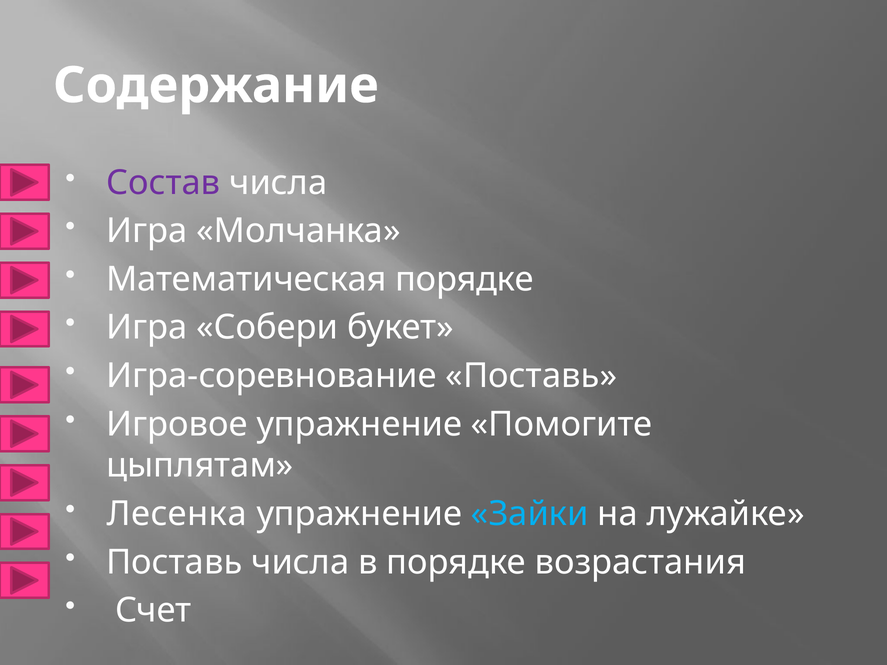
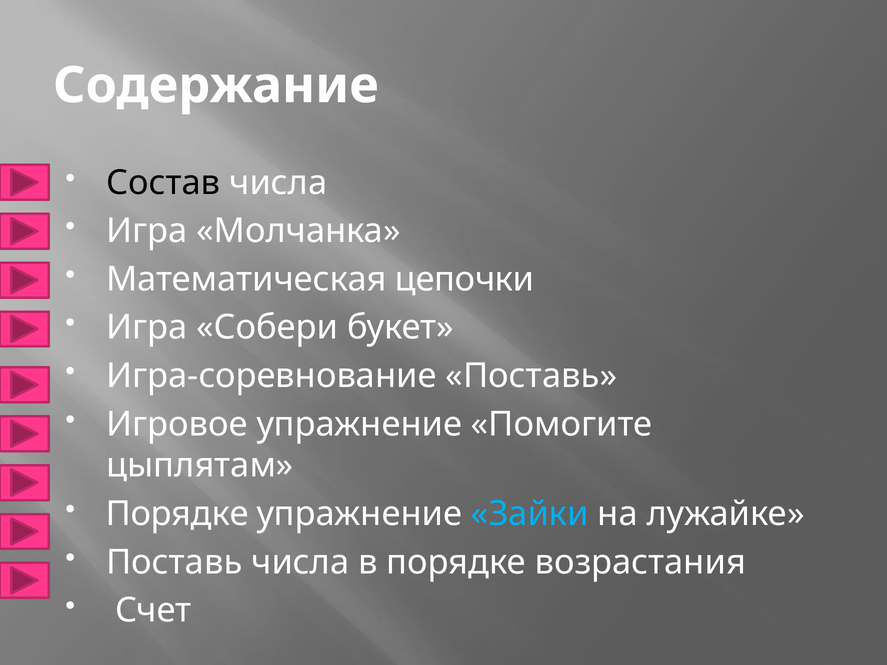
Состав colour: purple -> black (163, 183)
Математическая порядке: порядке -> цепочки (465, 279)
Лесенка: Лесенка -> Порядке (177, 514)
